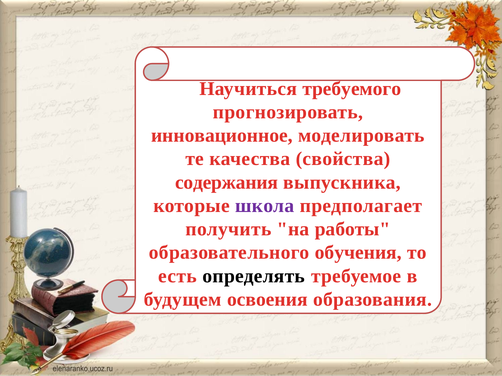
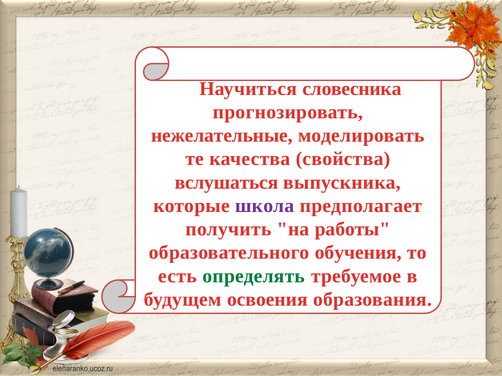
требуемого: требуемого -> словесника (352, 89)
инновационное: инновационное -> нежелательные (222, 136)
содержания: содержания -> вслушаться (227, 183)
определять colour: black -> green (254, 276)
